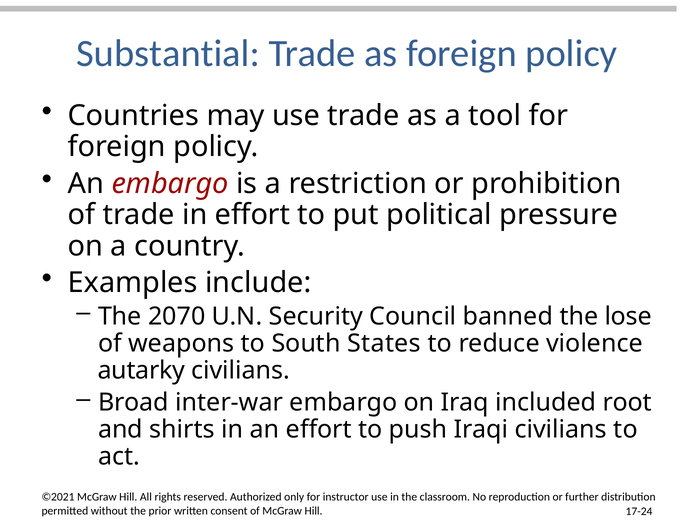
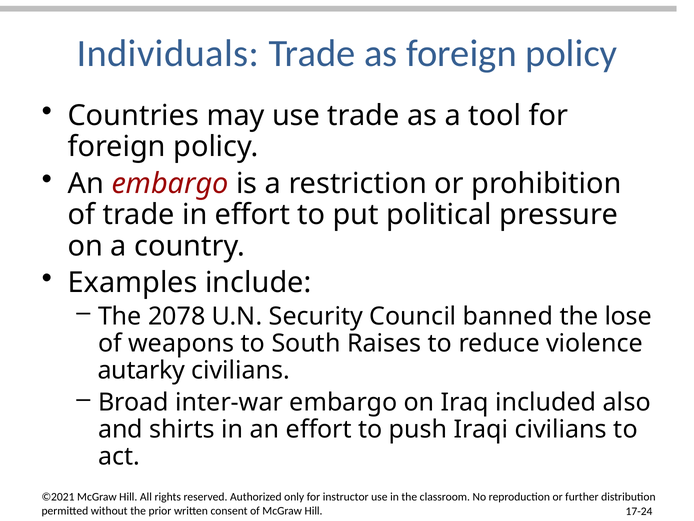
Substantial: Substantial -> Individuals (168, 54)
2070: 2070 -> 2078 (177, 316)
States: States -> Raises (384, 343)
root: root -> also (627, 402)
